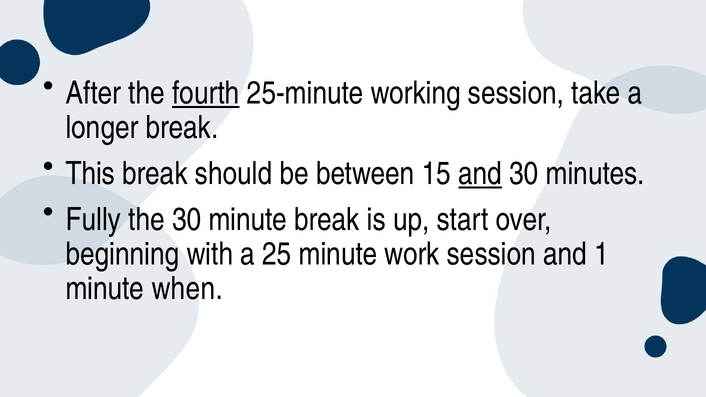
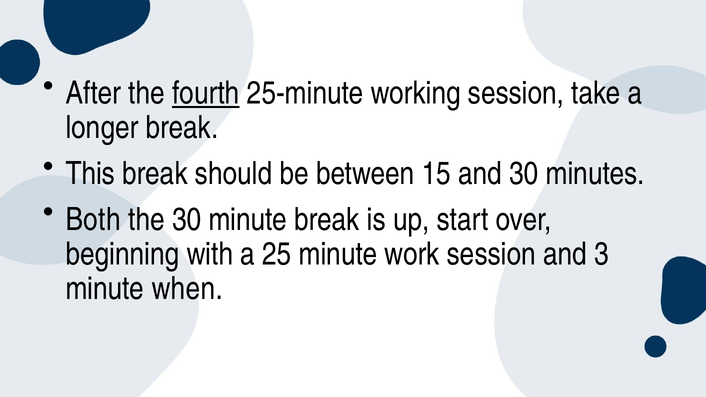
and underline: present -> none (480, 174)
Fully: Fully -> Both (93, 220)
1: 1 -> 3 (601, 254)
